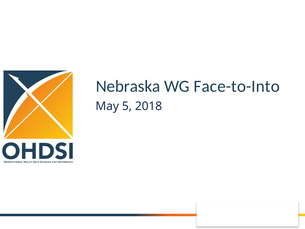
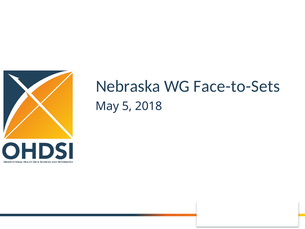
Face-to-Into: Face-to-Into -> Face-to-Sets (237, 86)
